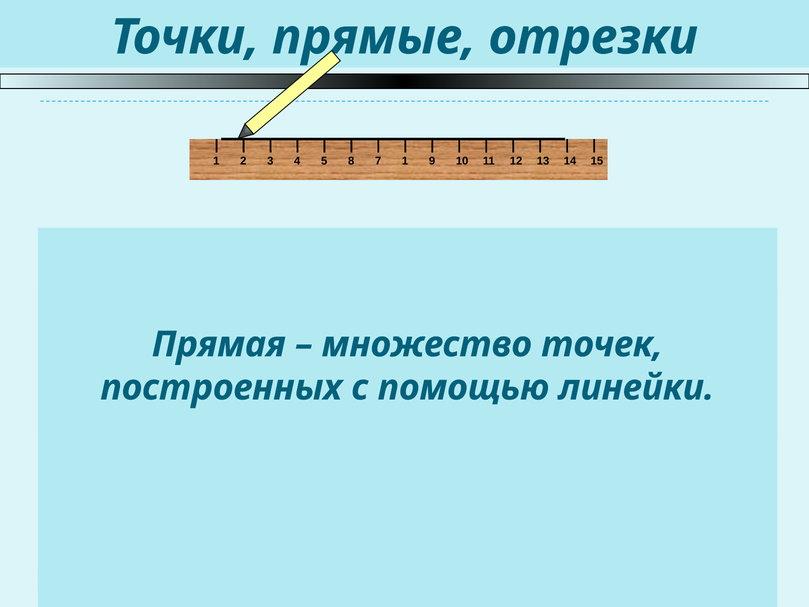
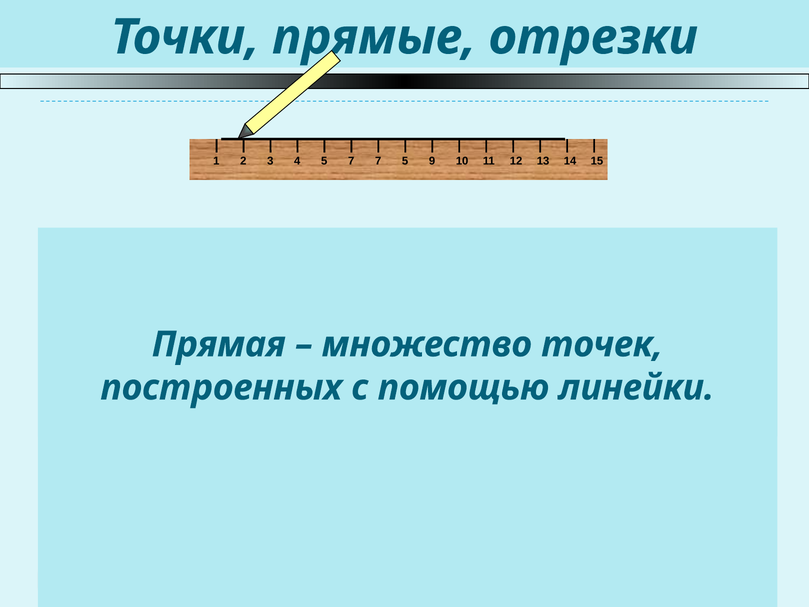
5 8: 8 -> 7 (351, 161)
7 1: 1 -> 5 (405, 161)
